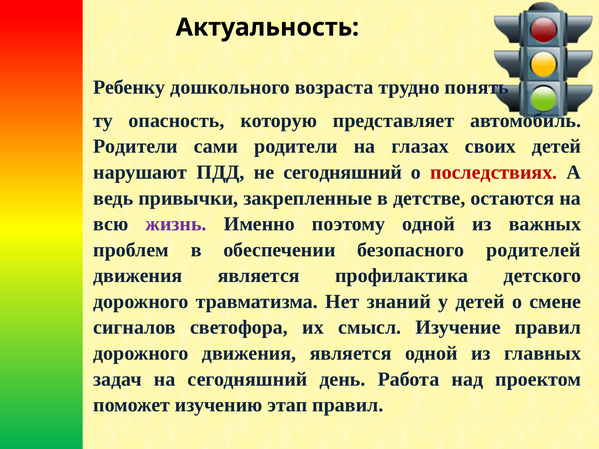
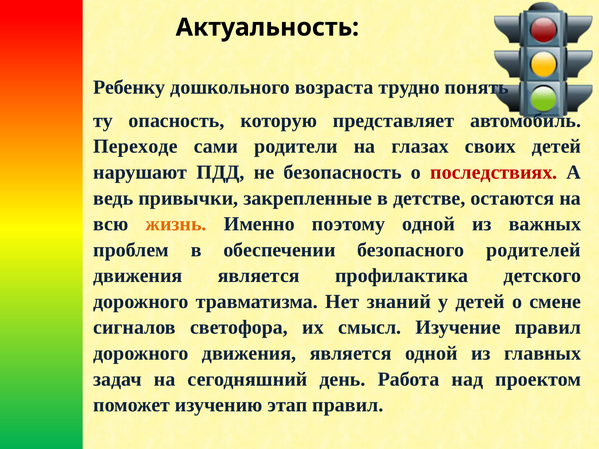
Родители: Родители -> Переходе (135, 146)
не сегодняшний: сегодняшний -> безопасность (343, 172)
жизнь colour: purple -> orange (176, 224)
